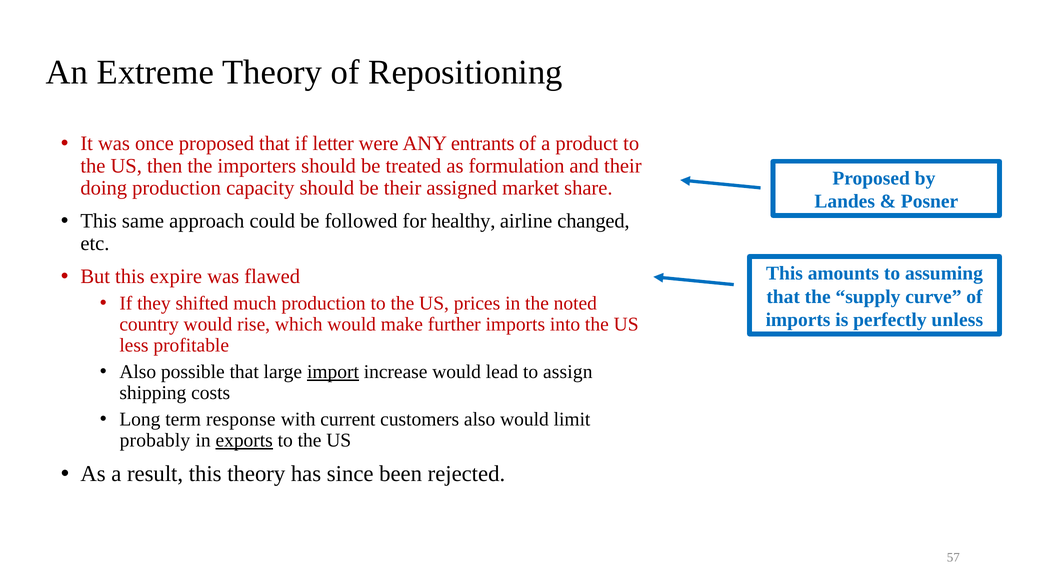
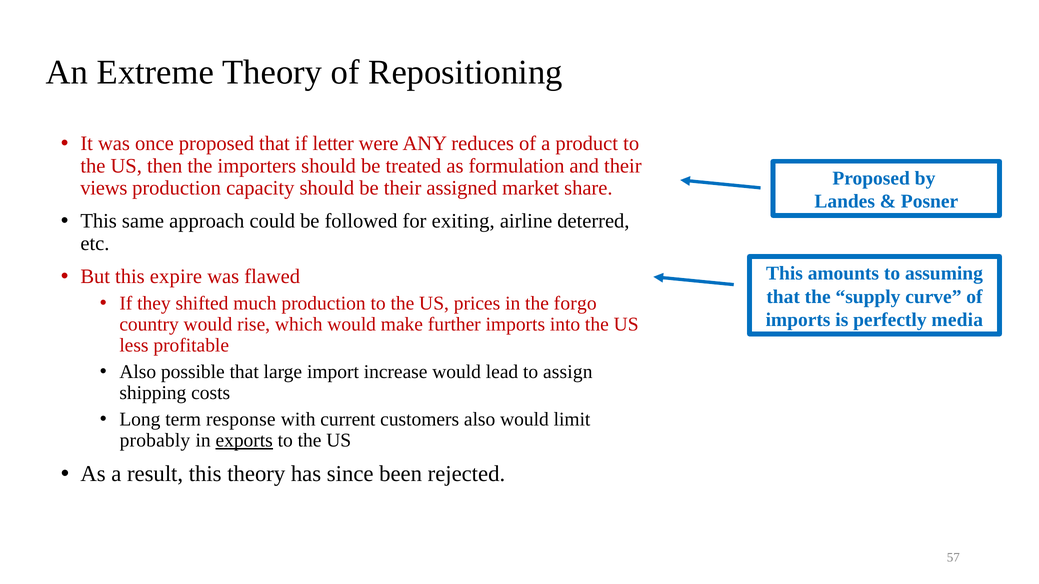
entrants: entrants -> reduces (483, 144)
doing: doing -> views (104, 188)
healthy: healthy -> exiting (463, 221)
changed: changed -> deterred (593, 221)
noted: noted -> forgo (575, 304)
unless: unless -> media (957, 320)
import underline: present -> none (333, 372)
